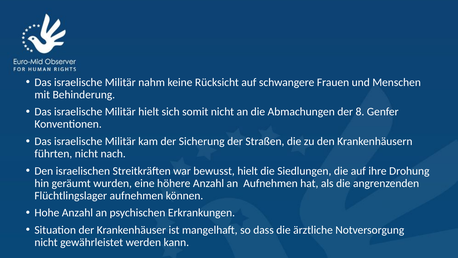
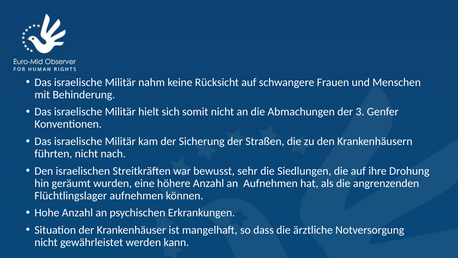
8: 8 -> 3 (360, 112)
bewusst hielt: hielt -> sehr (248, 171)
